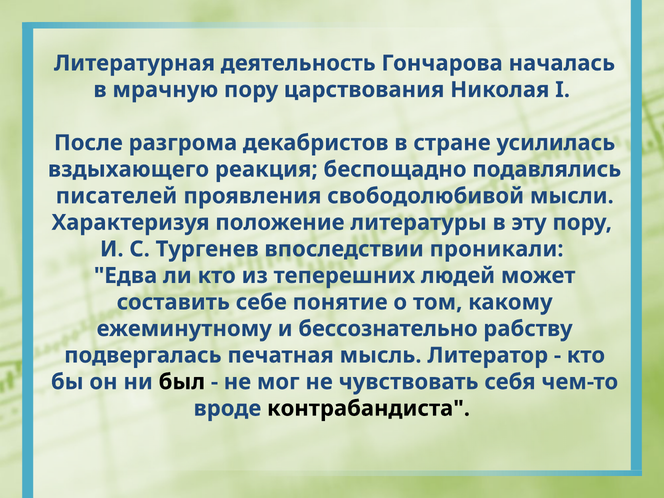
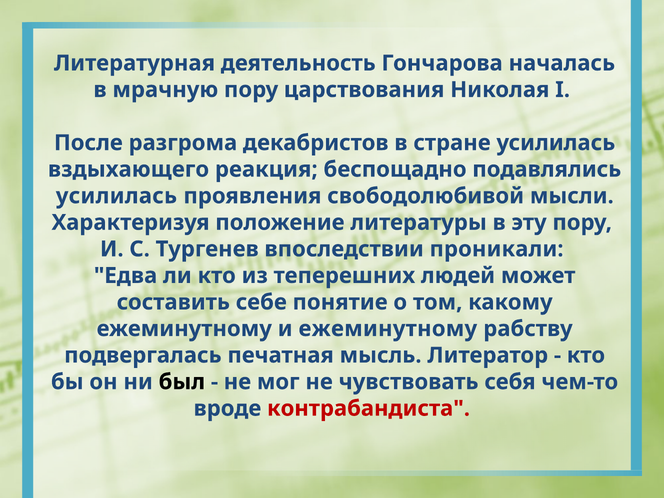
писателей: писателей -> усилилась (116, 196)
и бессознательно: бессознательно -> ежеминутному (388, 329)
контрабандиста colour: black -> red (369, 408)
